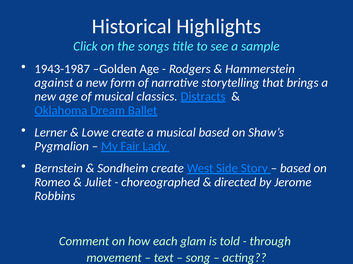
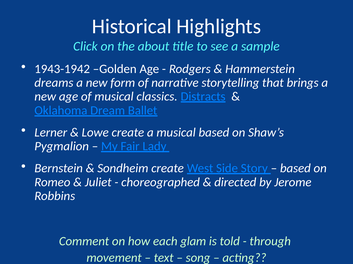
songs: songs -> about (154, 47)
1943-1987: 1943-1987 -> 1943-1942 (62, 69)
against: against -> dreams (54, 83)
